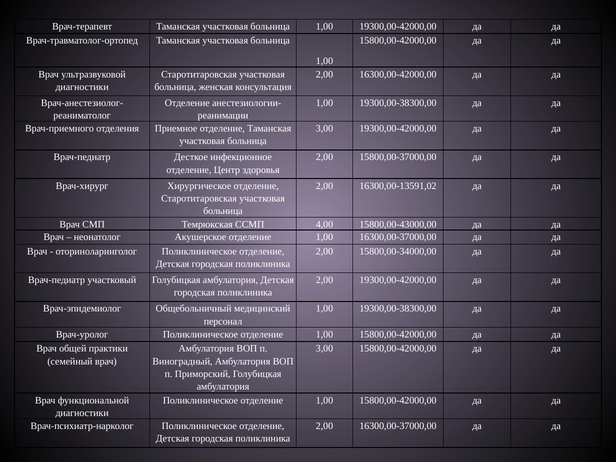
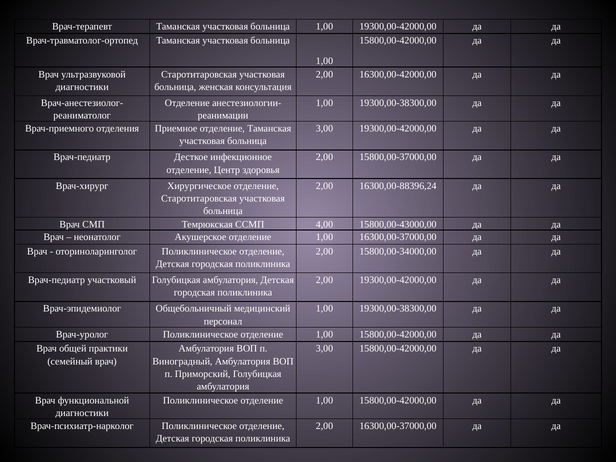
16300,00-13591,02: 16300,00-13591,02 -> 16300,00-88396,24 (398, 186)
